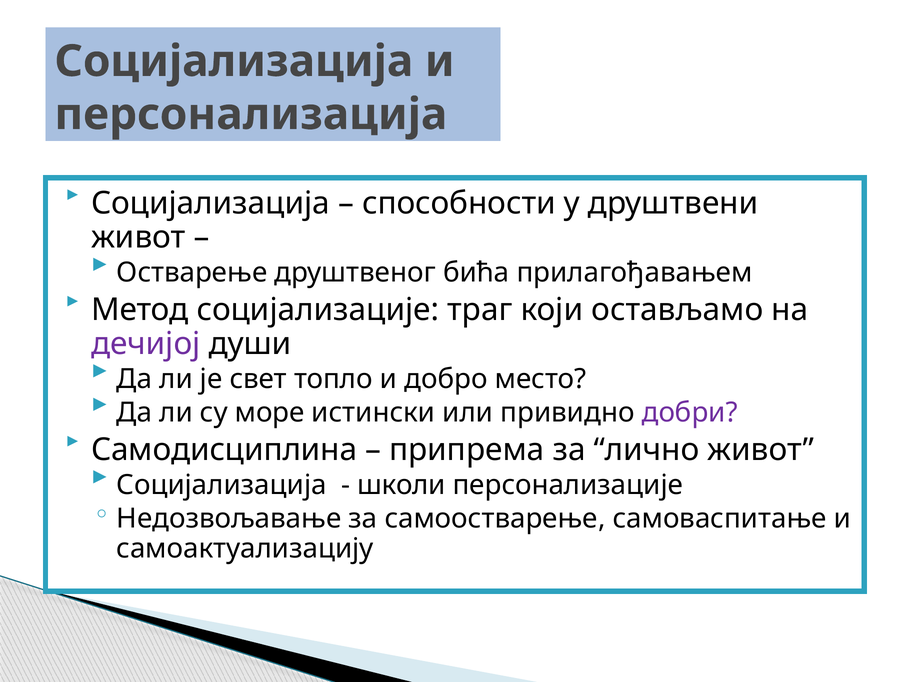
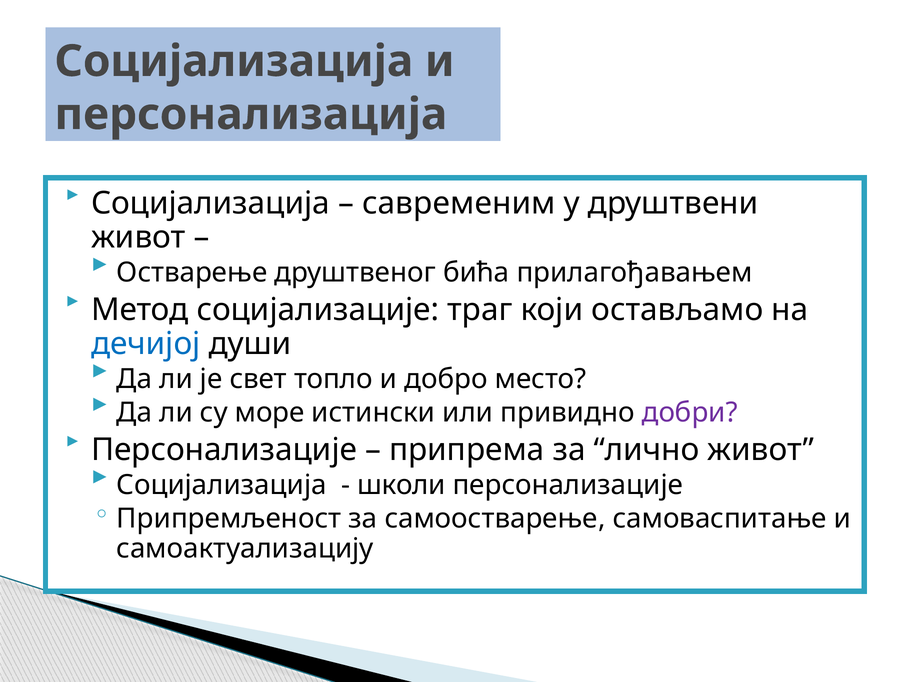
способности: способности -> савременим (459, 203)
дечијој colour: purple -> blue (146, 344)
Самодисциплина: Самодисциплина -> Персонализације (224, 450)
Недозвољавање: Недозвољавање -> Припремљеност (229, 519)
